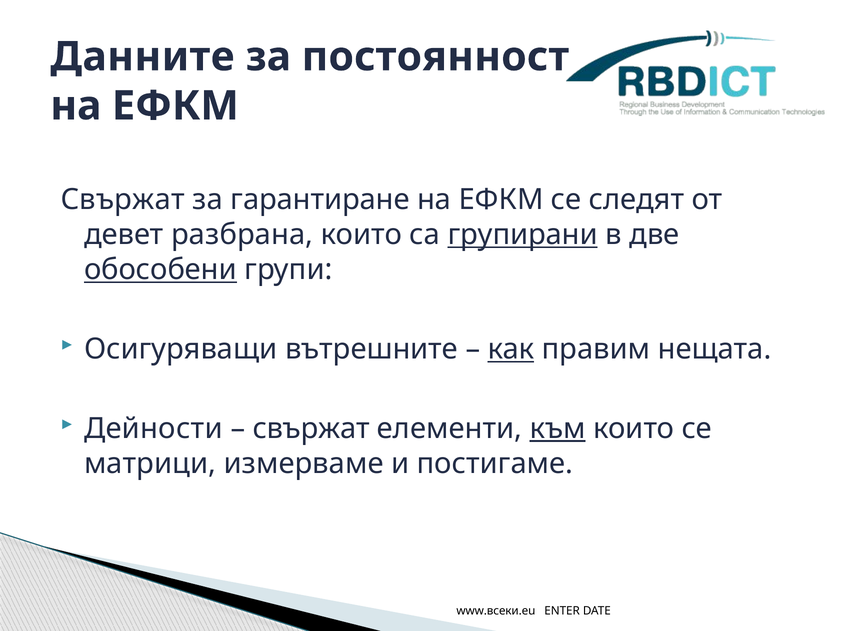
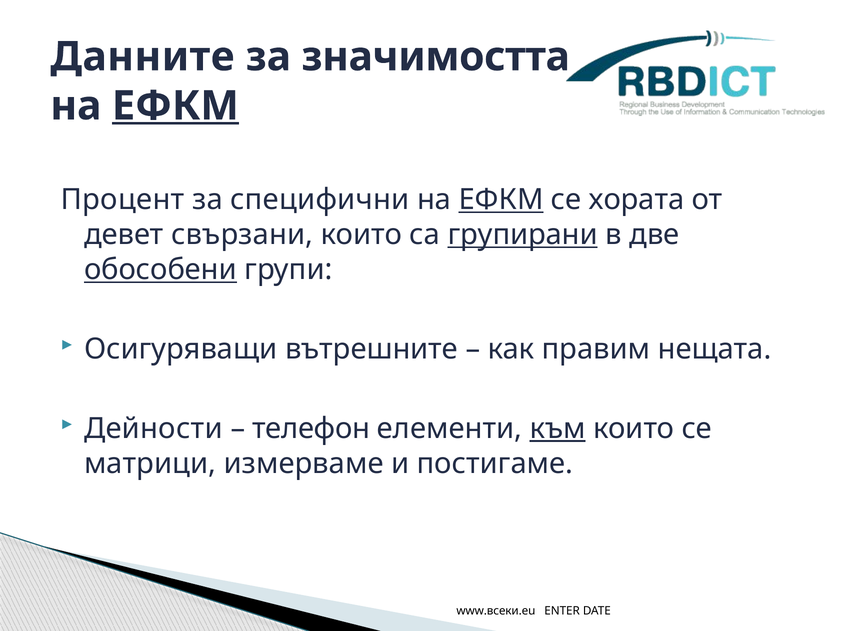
постоянност: постоянност -> значимостта (436, 57)
ЕФКМ underline: none -> present (176, 106)
Свържат: Свържат -> Процент (123, 200)
гарантиране: гарантиране -> специфични (320, 200)
ЕФКМ underline: none -> present (501, 200)
следят: следят -> хората (637, 200)
разбрана: разбрана -> свързани (242, 235)
как underline: present -> none (511, 349)
свържат: свържат -> телефон (311, 428)
